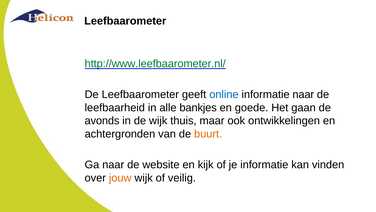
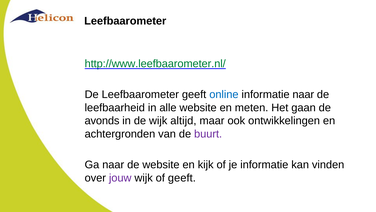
alle bankjes: bankjes -> website (198, 107)
goede: goede -> meten (252, 107)
thuis: thuis -> altijd (183, 121)
buurt colour: orange -> purple (208, 134)
jouw colour: orange -> purple (120, 178)
of veilig: veilig -> geeft (182, 178)
